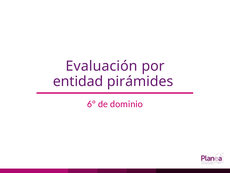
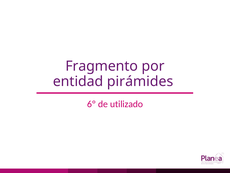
Evaluación: Evaluación -> Fragmento (102, 66)
dominio: dominio -> utilizado (127, 104)
